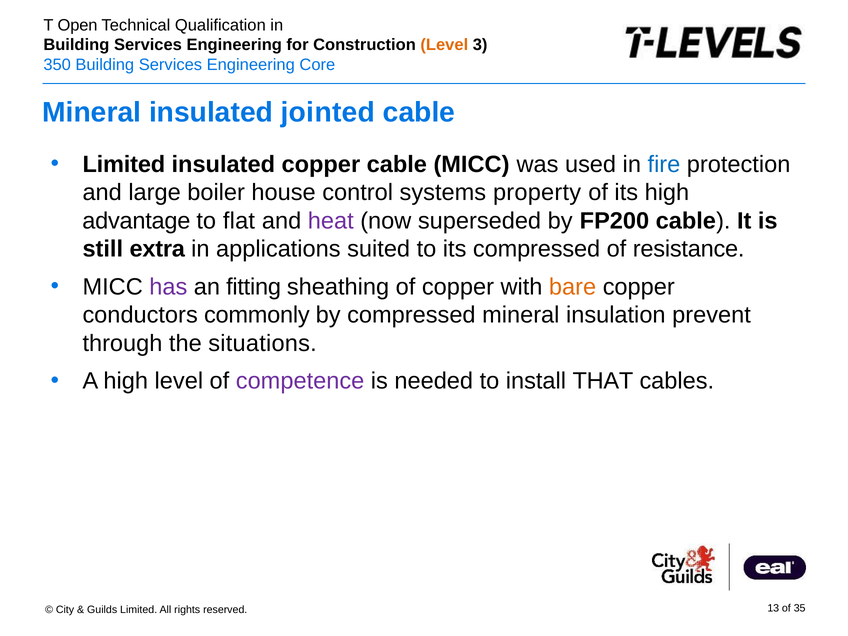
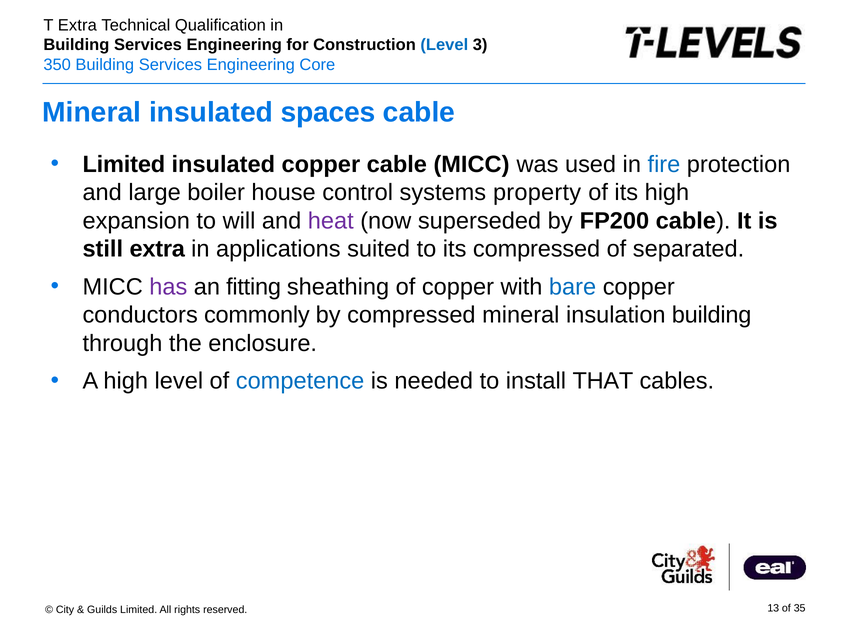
Open: Open -> Extra (77, 25)
Level colour: orange -> blue (444, 45)
jointed: jointed -> spaces (328, 112)
advantage: advantage -> expansion (136, 221)
flat: flat -> will (239, 221)
resistance: resistance -> separated (689, 249)
bare colour: orange -> blue (573, 287)
insulation prevent: prevent -> building (712, 315)
situations: situations -> enclosure (263, 343)
competence colour: purple -> blue (300, 381)
